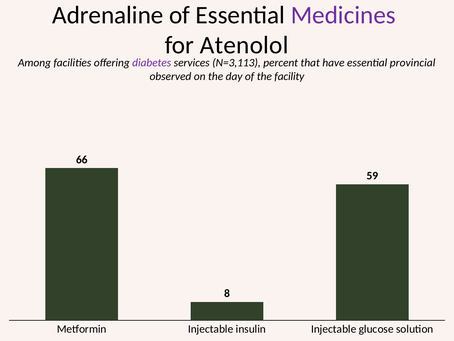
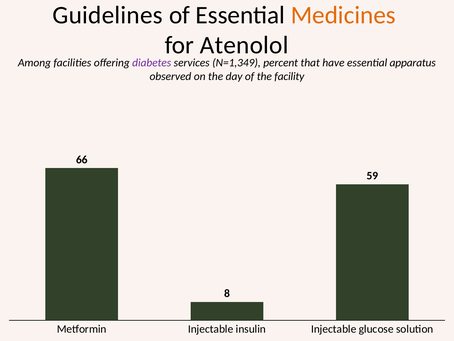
Adrenaline: Adrenaline -> Guidelines (108, 15)
Medicines colour: purple -> orange (343, 15)
N=3,113: N=3,113 -> N=1,349 (237, 63)
provincial: provincial -> apparatus (413, 63)
